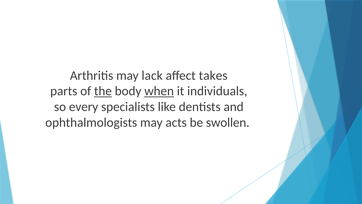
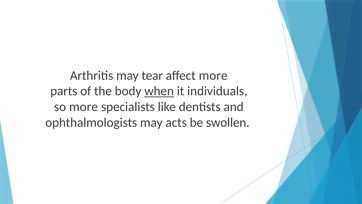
lack: lack -> tear (152, 75)
affect takes: takes -> more (213, 75)
the underline: present -> none (103, 91)
so every: every -> more (84, 107)
